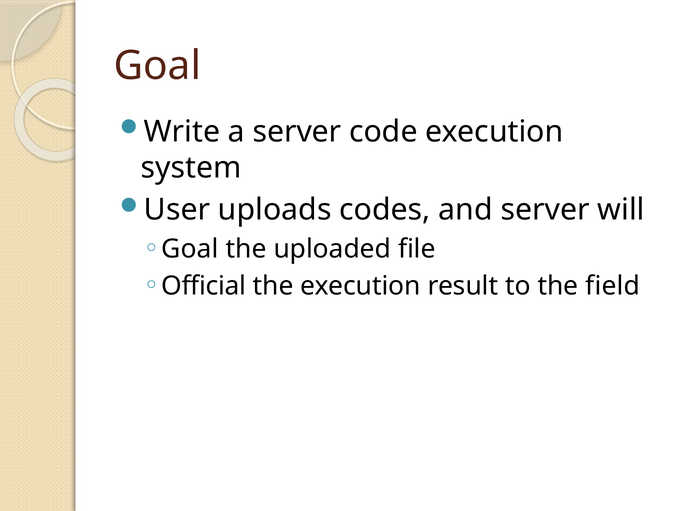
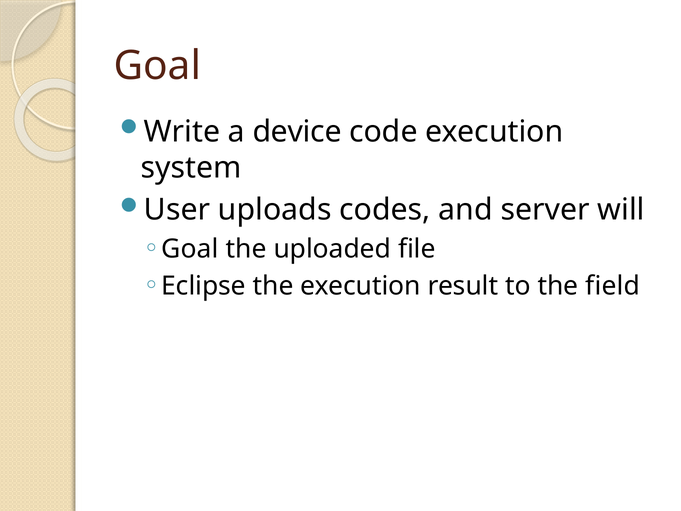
a server: server -> device (297, 131)
Official: Official -> Eclipse (204, 286)
